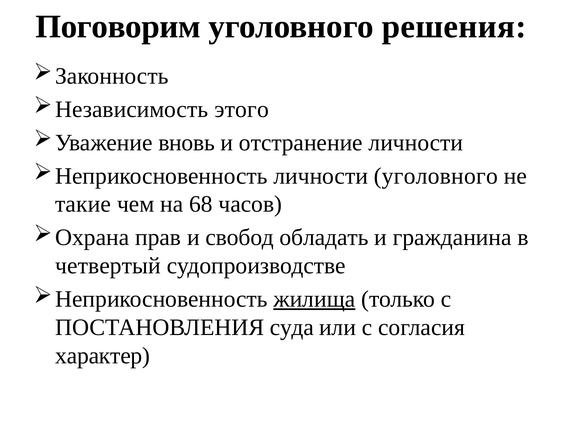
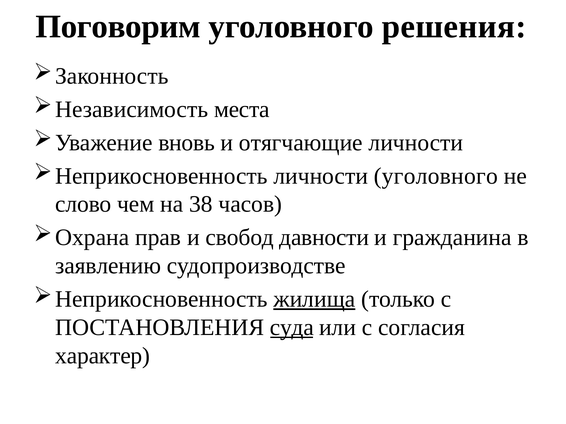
этого: этого -> места (242, 109)
отстранение: отстранение -> отягчающие (301, 143)
такие: такие -> слово (83, 204)
68: 68 -> 38 (201, 204)
обладать: обладать -> давности (324, 238)
четвертый: четвертый -> заявлению (108, 266)
суда underline: none -> present (292, 328)
